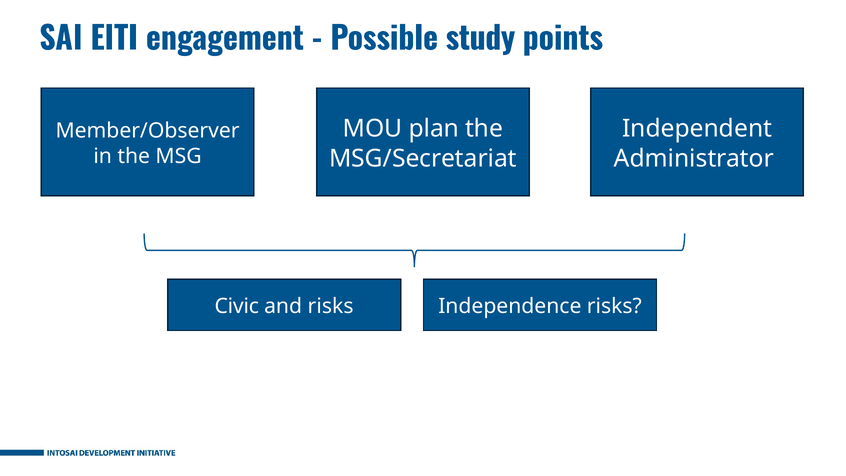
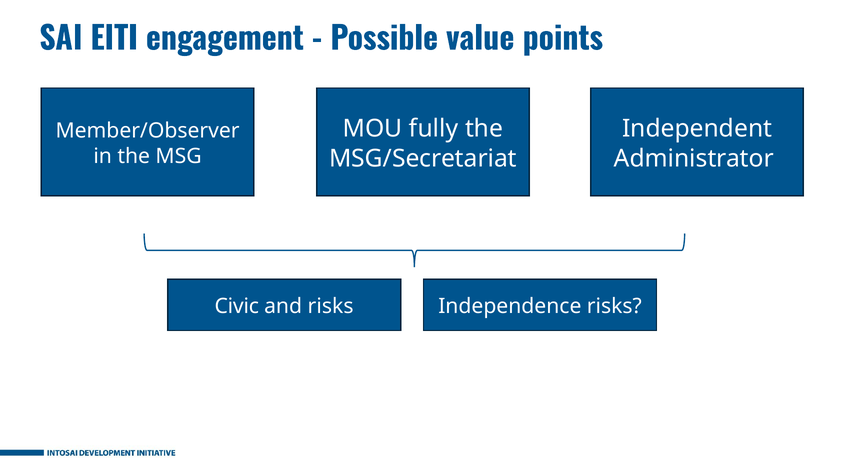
study: study -> value (480, 39)
plan: plan -> fully (434, 129)
